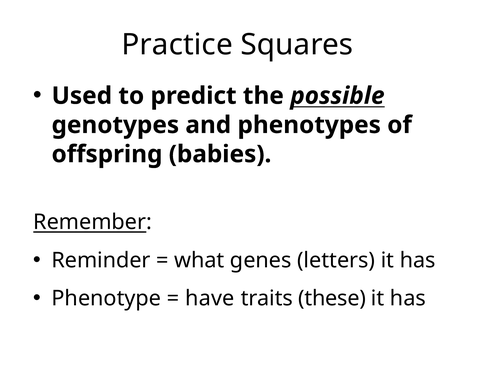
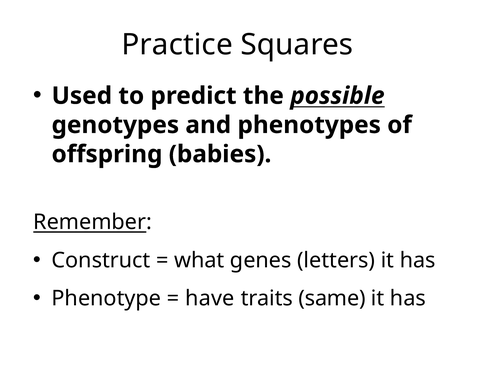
Reminder: Reminder -> Construct (101, 261)
these: these -> same (332, 299)
